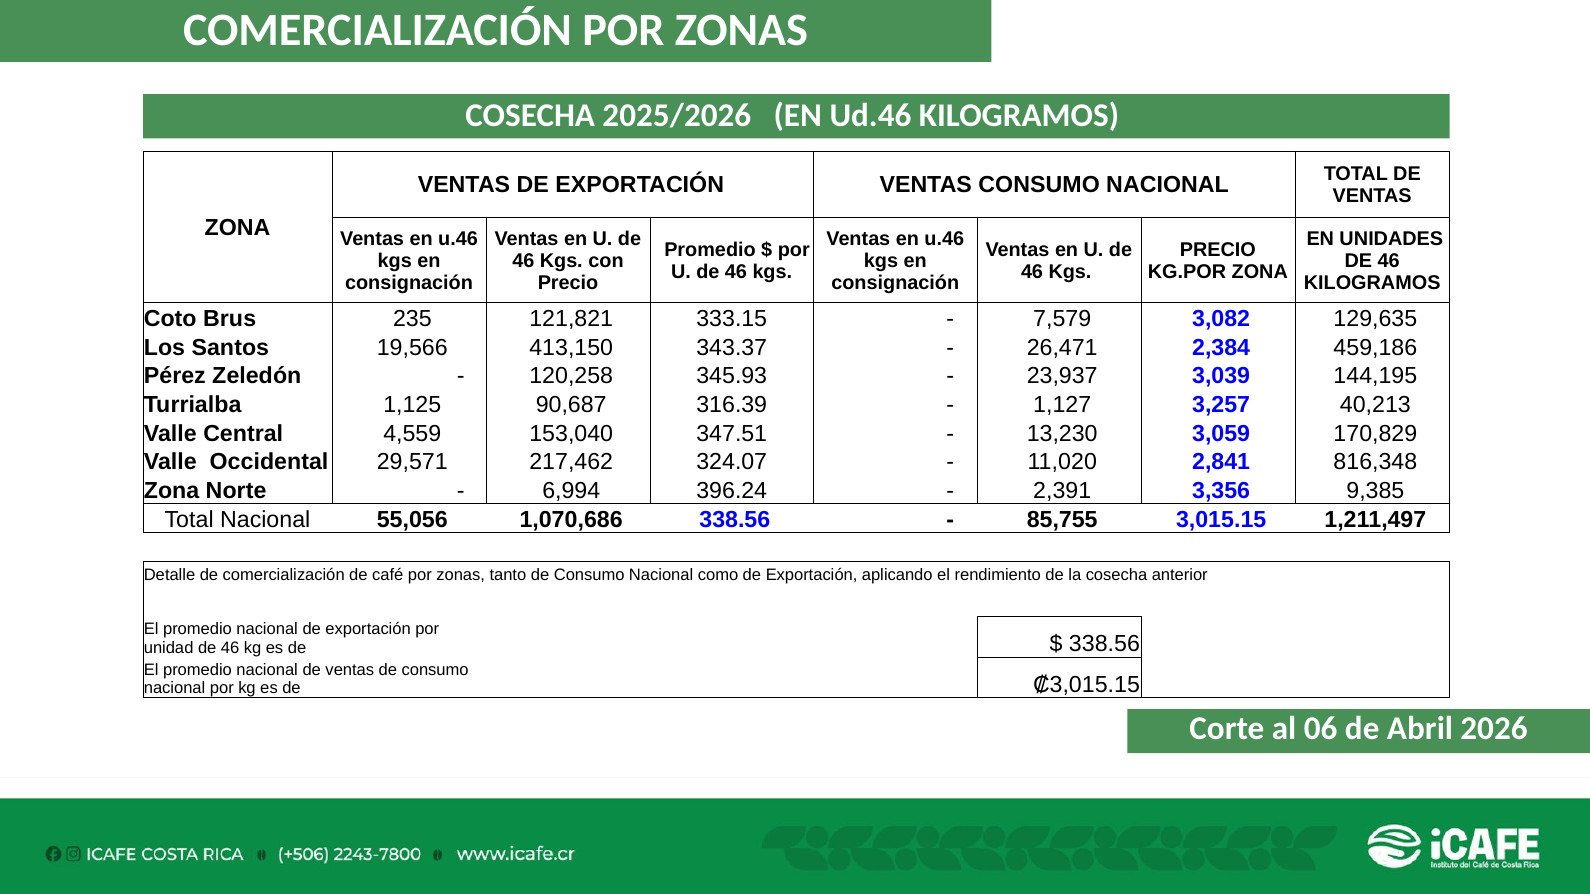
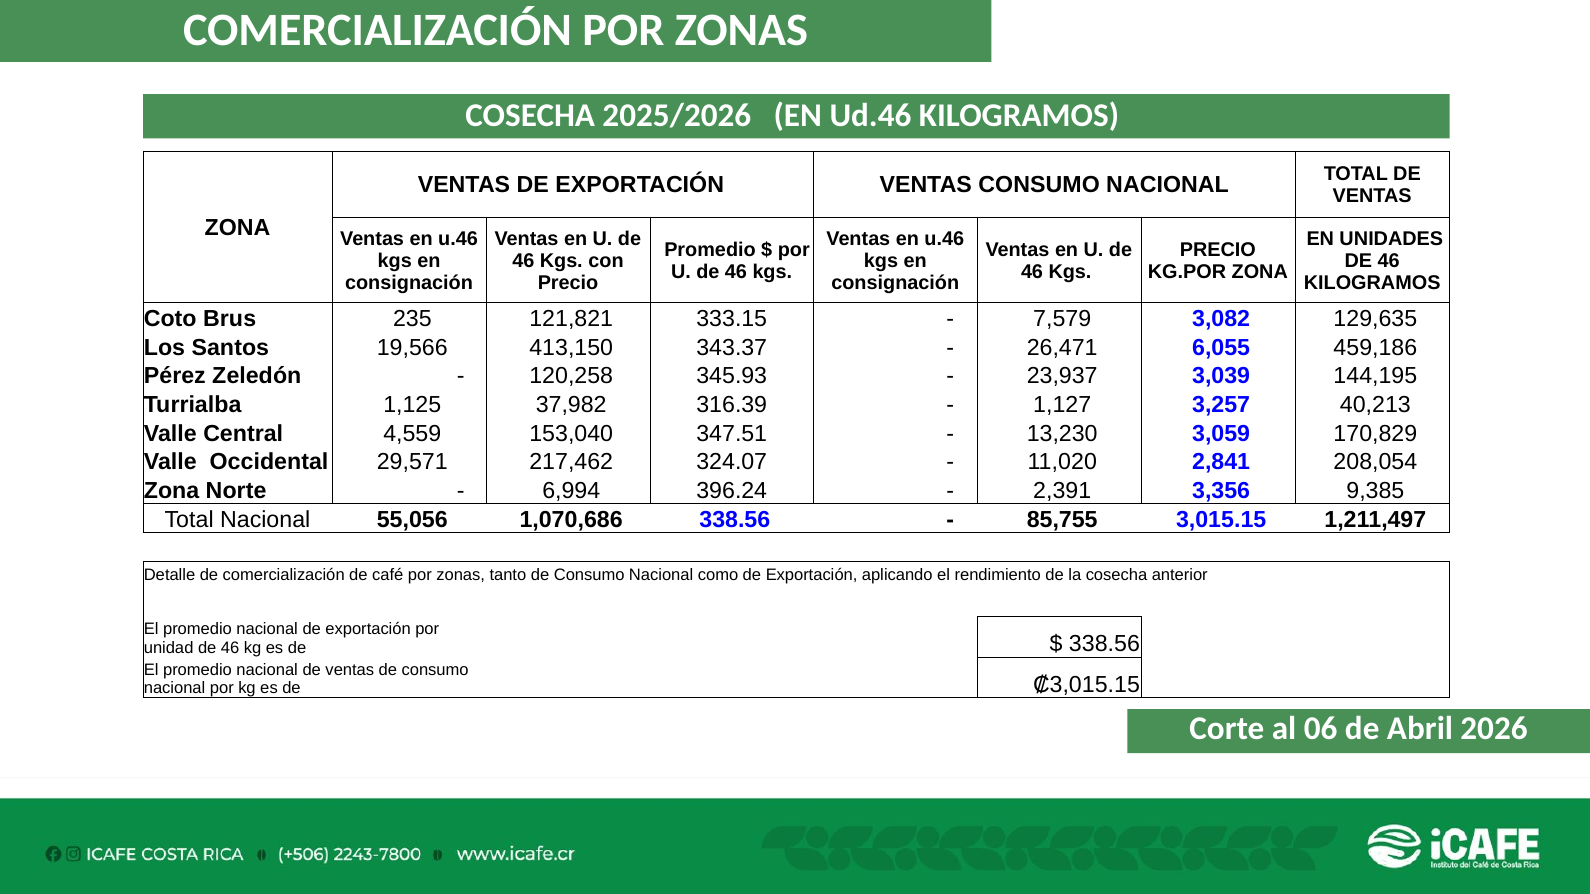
2,384: 2,384 -> 6,055 (1221, 348)
90,687: 90,687 -> 37,982 (571, 405)
816,348: 816,348 -> 208,054 (1375, 462)
